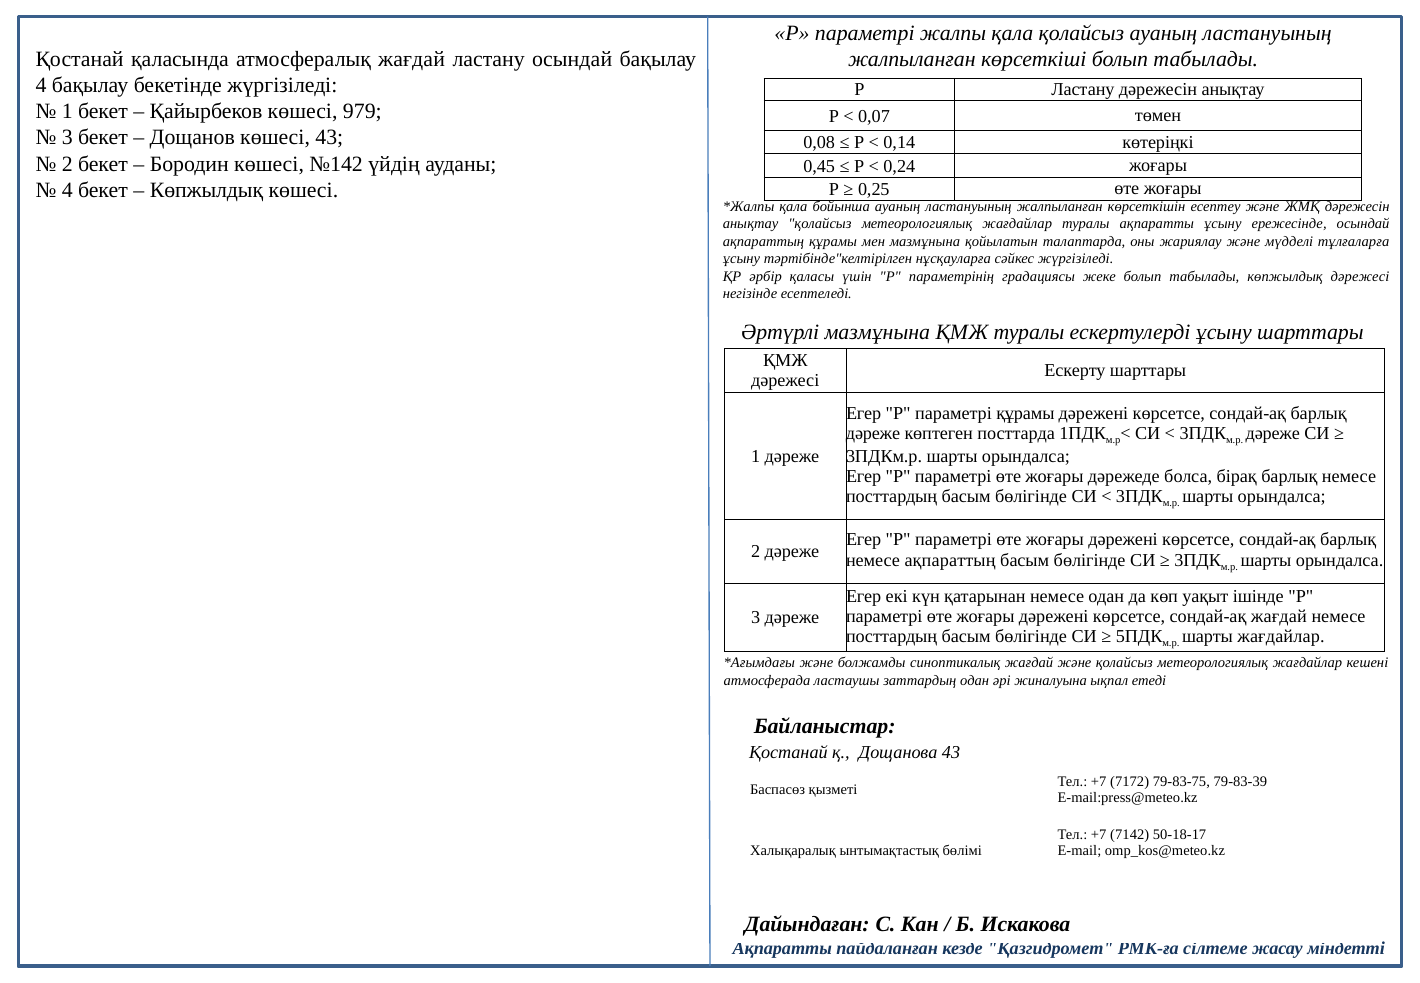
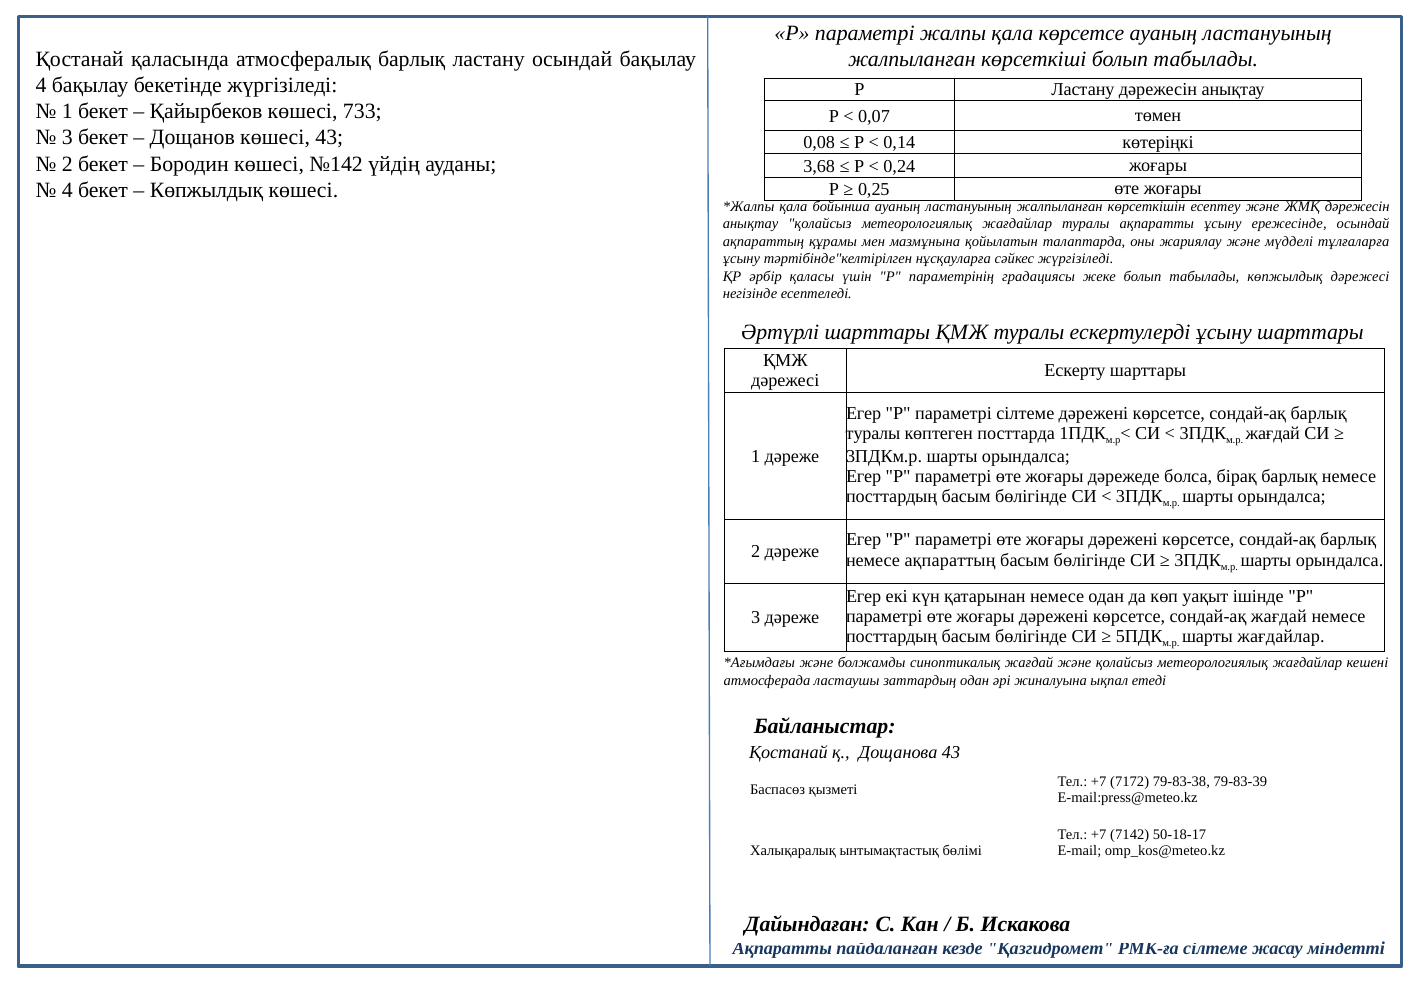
қала қолайсыз: қолайсыз -> көрсетсе (1082, 33)
атмосфералық жағдай: жағдай -> барлық (412, 59)
979: 979 -> 733 (362, 111)
0,45: 0,45 -> 3,68 (819, 166)
Әртүрлі мазмұнына: мазмұнына -> шарттары (877, 332)
параметрі құрамы: құрамы -> сілтеме (1025, 413)
дәреже: дәреже -> туралы (873, 433)
дәреже: дәреже -> жағдай (1273, 433)
79-83-75: 79-83-75 -> 79-83-38 (1181, 782)
